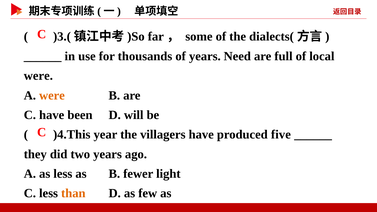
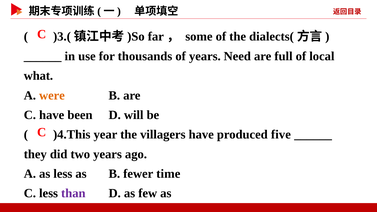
were: were -> what (38, 76)
light: light -> time (168, 174)
than colour: orange -> purple (73, 193)
